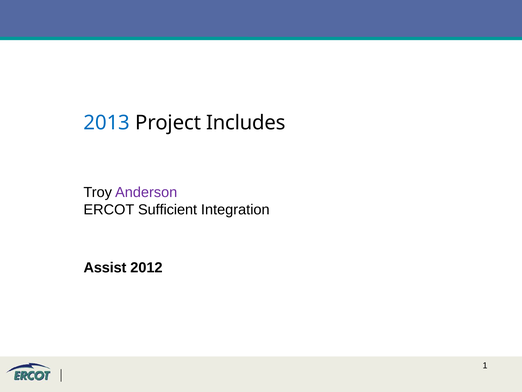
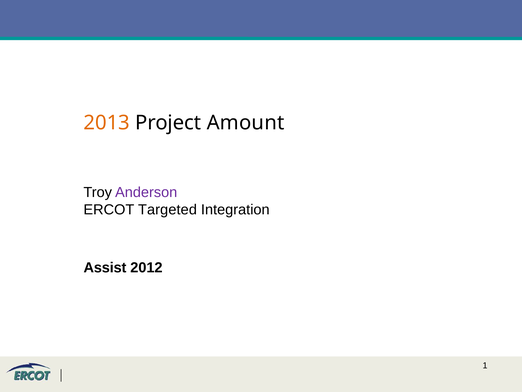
2013 colour: blue -> orange (107, 123)
Includes: Includes -> Amount (246, 123)
Sufficient: Sufficient -> Targeted (167, 209)
